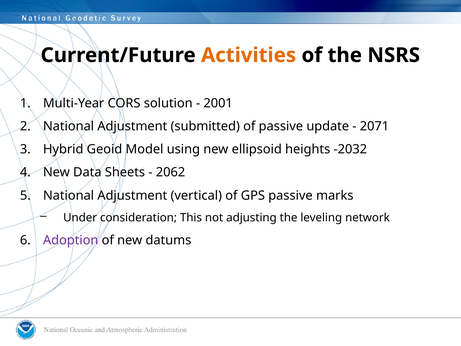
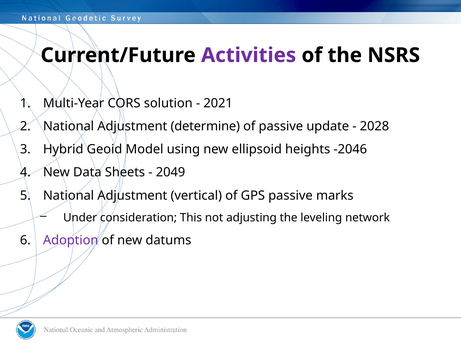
Activities colour: orange -> purple (249, 55)
2001: 2001 -> 2021 (218, 103)
submitted: submitted -> determine (205, 126)
2071: 2071 -> 2028 (374, 126)
-2032: -2032 -> -2046 (350, 149)
2062: 2062 -> 2049 (171, 172)
